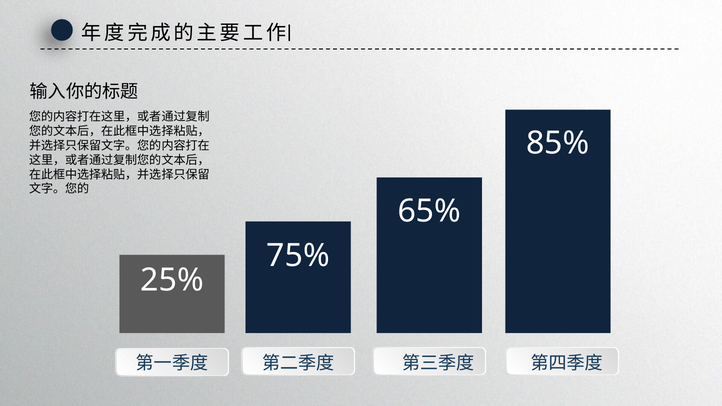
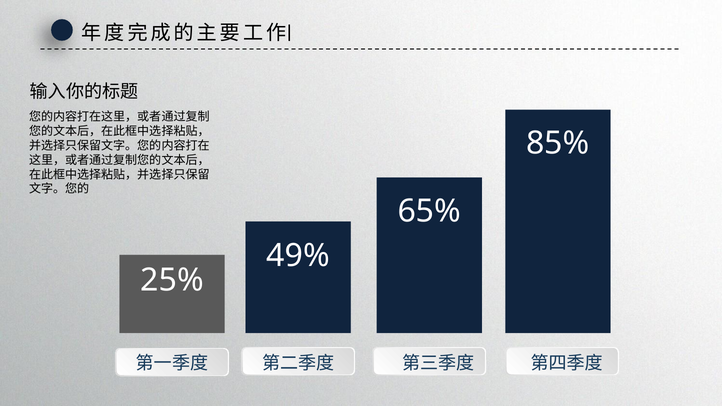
75%: 75% -> 49% (298, 256)
